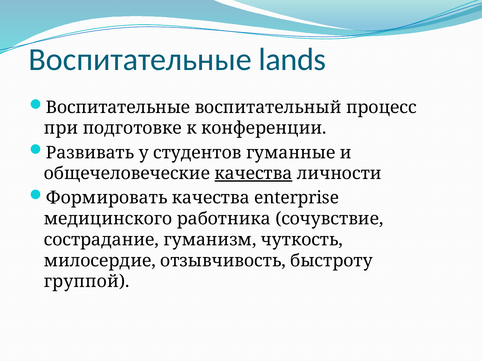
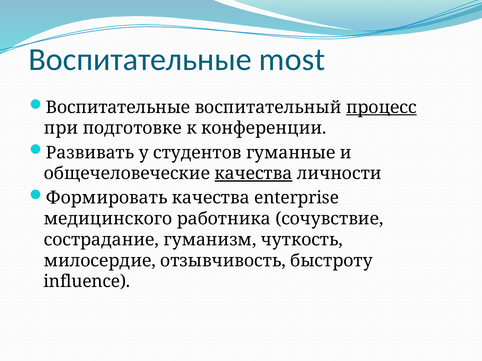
lands: lands -> most (292, 60)
процесс underline: none -> present (381, 108)
группой: группой -> influence (87, 282)
